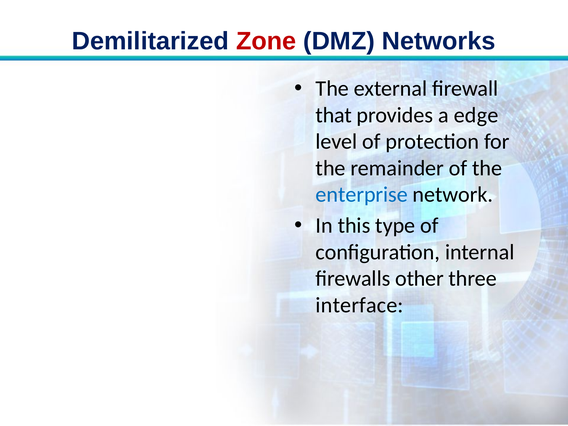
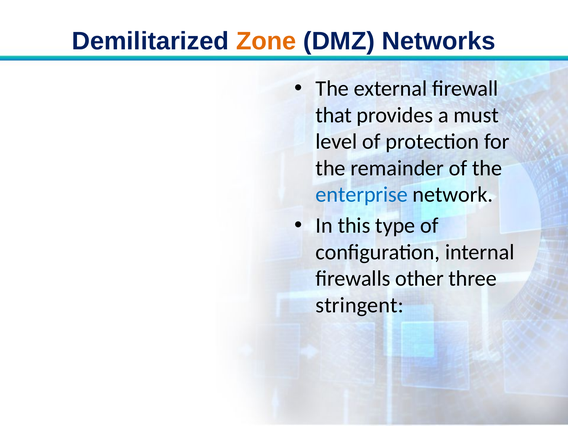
Zone colour: red -> orange (266, 41)
edge: edge -> must (476, 115)
interface: interface -> stringent (360, 305)
